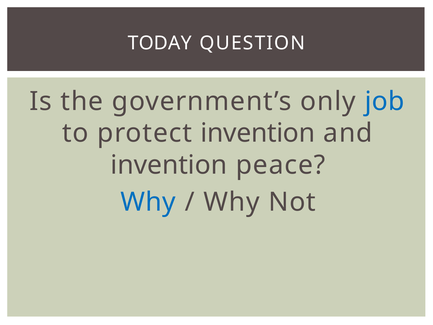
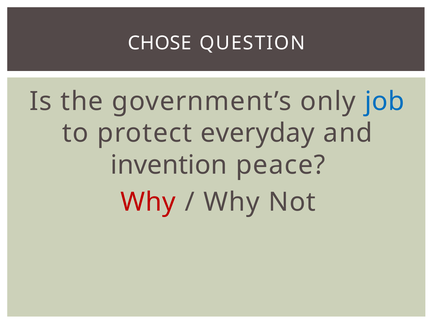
TODAY: TODAY -> CHOSE (160, 43)
protect invention: invention -> everyday (258, 133)
Why colour: blue -> red (148, 202)
